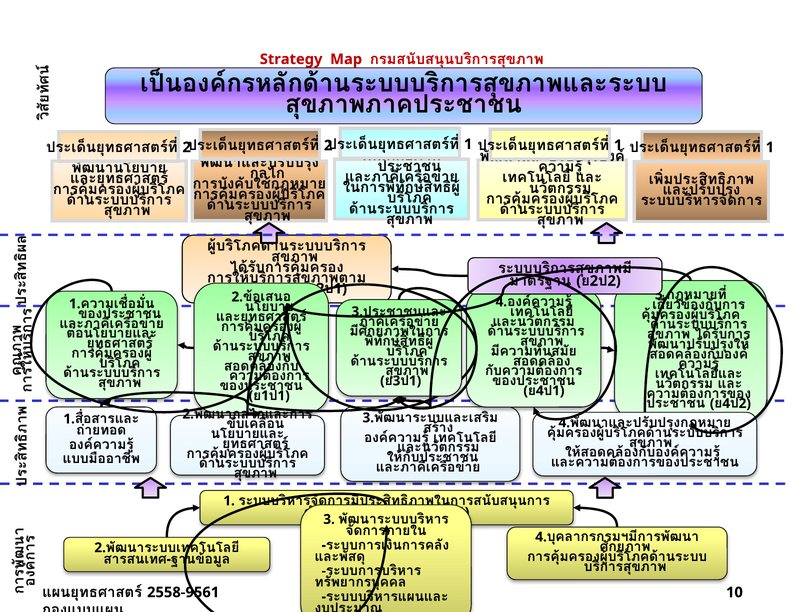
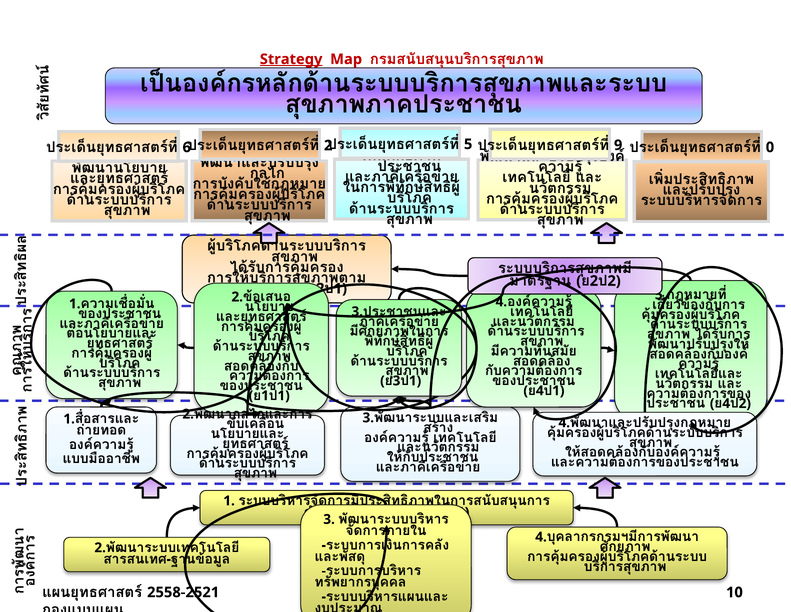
Strategy underline: none -> present (291, 59)
1: 1 -> 5 (468, 144)
1: 1 -> 9 (618, 145)
2: 2 -> 6 (187, 147)
1: 1 -> 0 (770, 147)
2558-9561: 2558-9561 -> 2558-2521 (183, 592)
